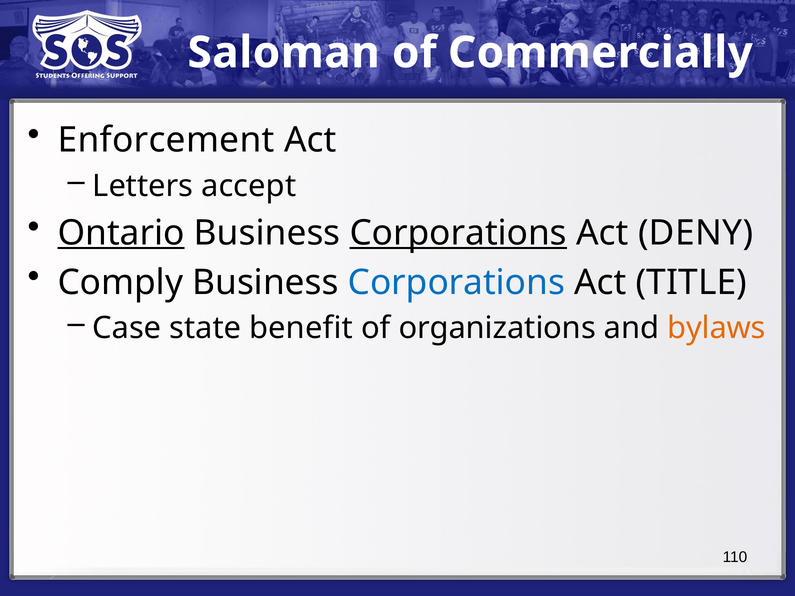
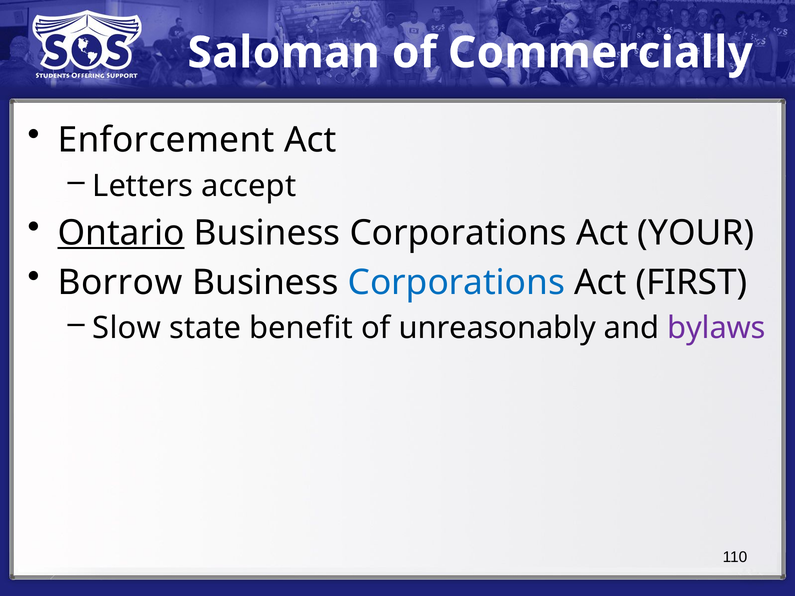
Corporations underline: present -> none (458, 233)
DENY: DENY -> YOUR (696, 233)
Comply: Comply -> Borrow (120, 283)
TITLE: TITLE -> FIRST (691, 283)
Case: Case -> Slow (127, 328)
organizations: organizations -> unreasonably (497, 328)
bylaws colour: orange -> purple (716, 328)
